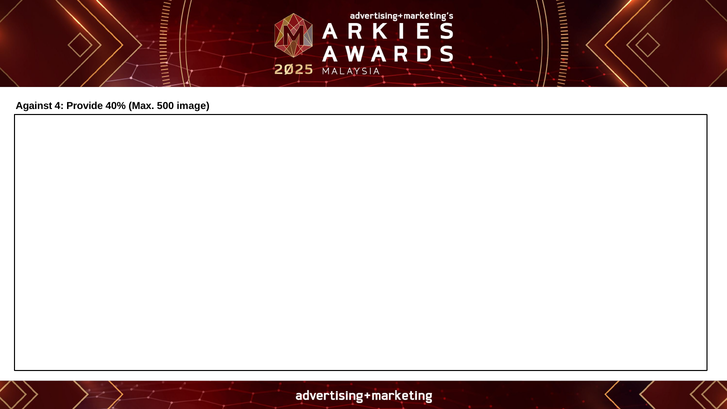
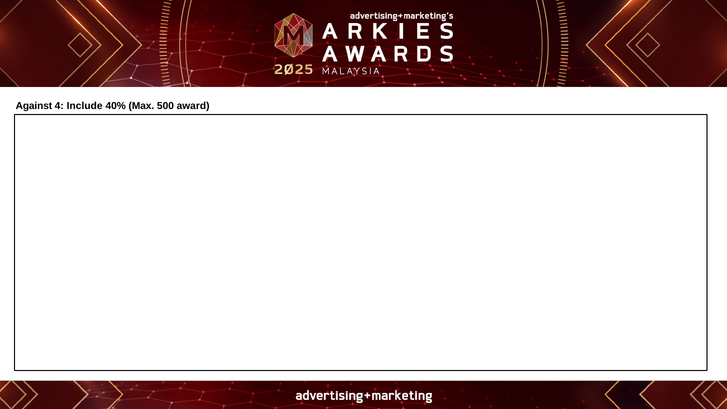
Provide: Provide -> Include (85, 106)
image: image -> award (193, 106)
